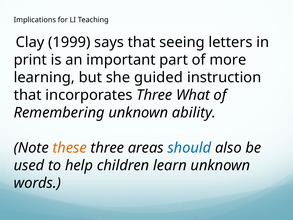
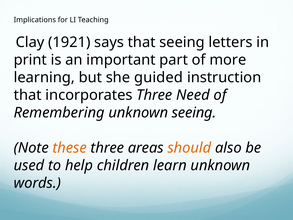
1999: 1999 -> 1921 (69, 42)
What: What -> Need (193, 95)
unknown ability: ability -> seeing (194, 112)
should colour: blue -> orange (189, 148)
